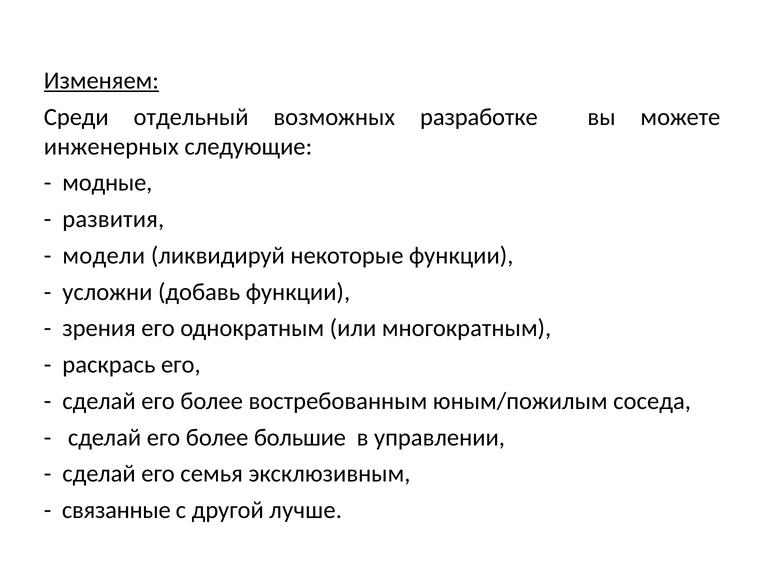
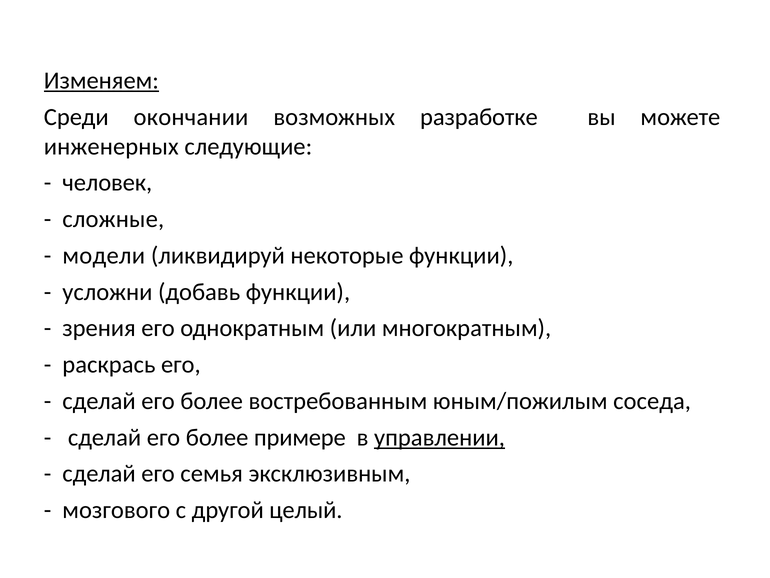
отдельный: отдельный -> окончании (191, 117)
модные: модные -> человек (107, 183)
развития: развития -> сложные (113, 219)
большие: большие -> примере (300, 437)
управлении underline: none -> present (440, 437)
связанные: связанные -> мозгового (116, 510)
лучше: лучше -> целый (306, 510)
